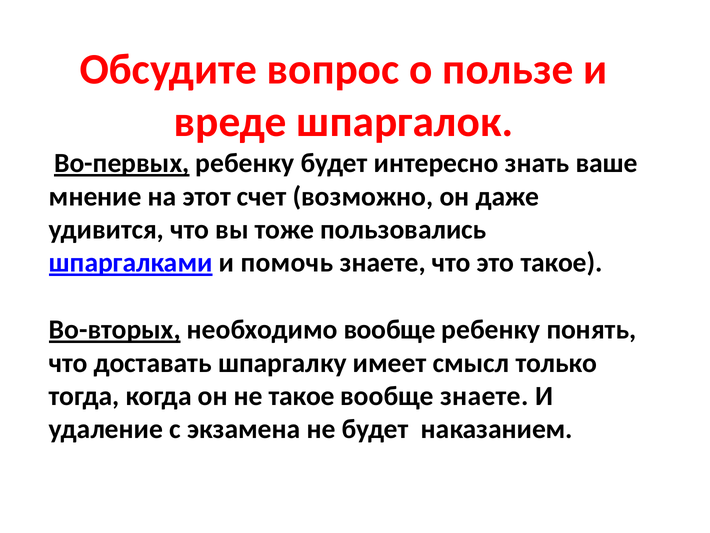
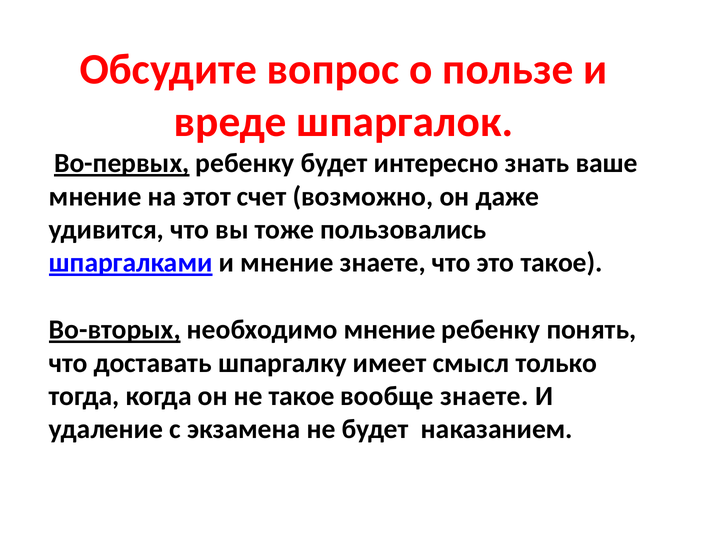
и помочь: помочь -> мнение (287, 263)
необходимо вообще: вообще -> мнение (390, 329)
